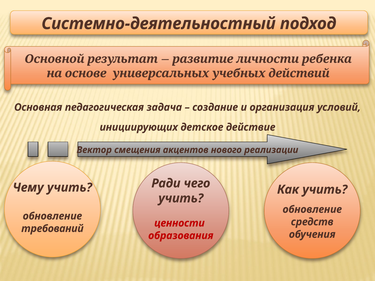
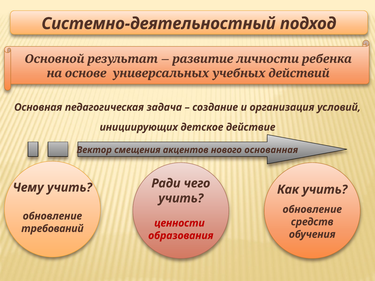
реализации: реализации -> основанная (271, 150)
